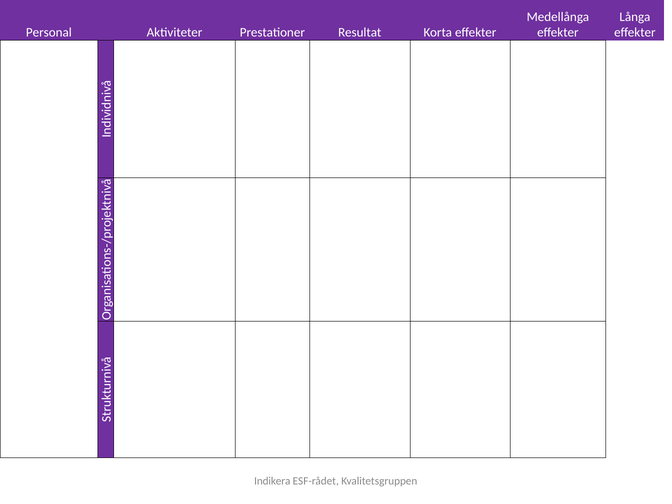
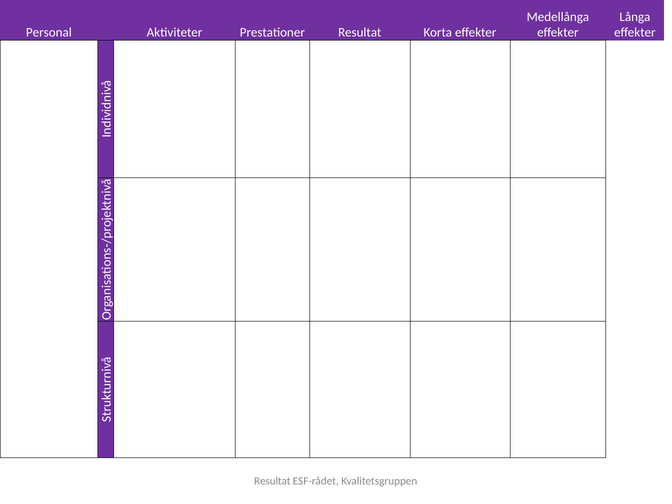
Indikera: Indikera -> Resultat (272, 481)
